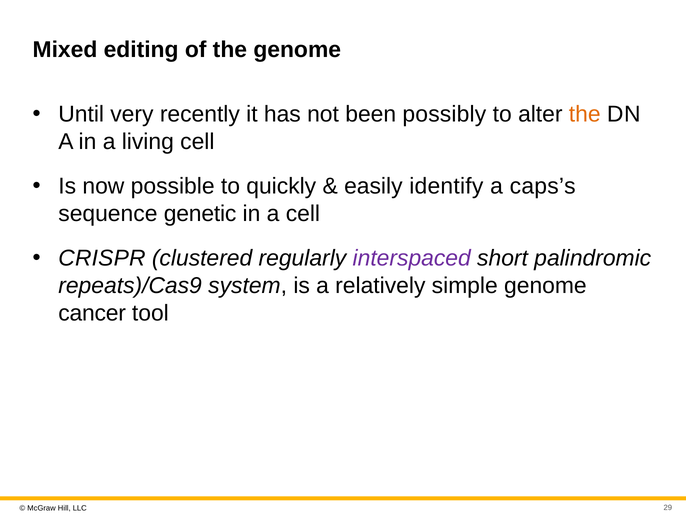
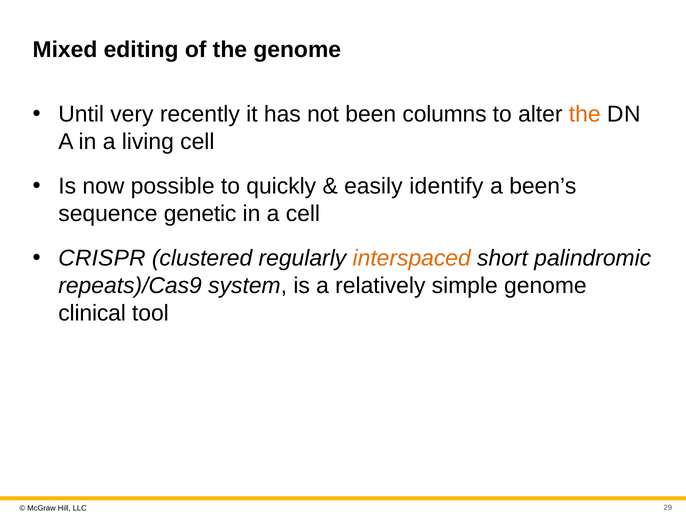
possibly: possibly -> columns (445, 115)
caps’s: caps’s -> been’s (543, 187)
interspaced colour: purple -> orange (412, 259)
cancer: cancer -> clinical (92, 313)
